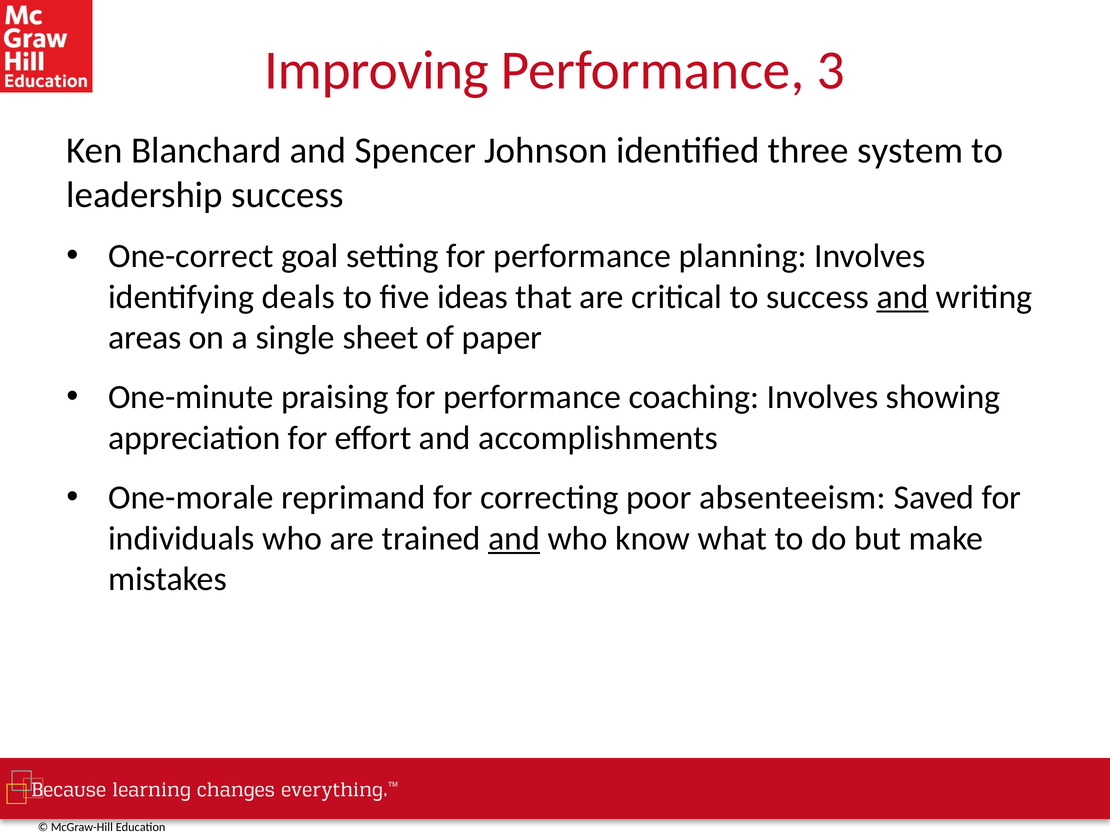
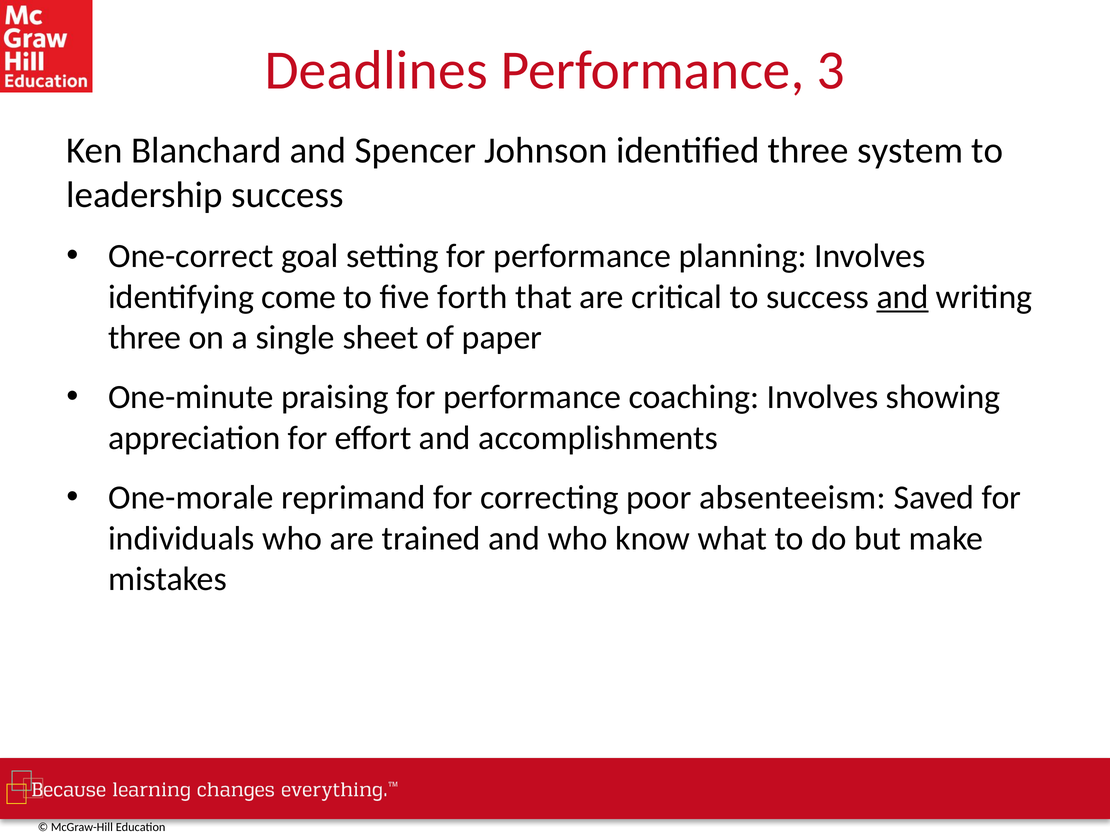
Improving: Improving -> Deadlines (376, 70)
deals: deals -> come (299, 297)
ideas: ideas -> forth (472, 297)
areas: areas -> three (145, 338)
and underline: present -> none (514, 539)
